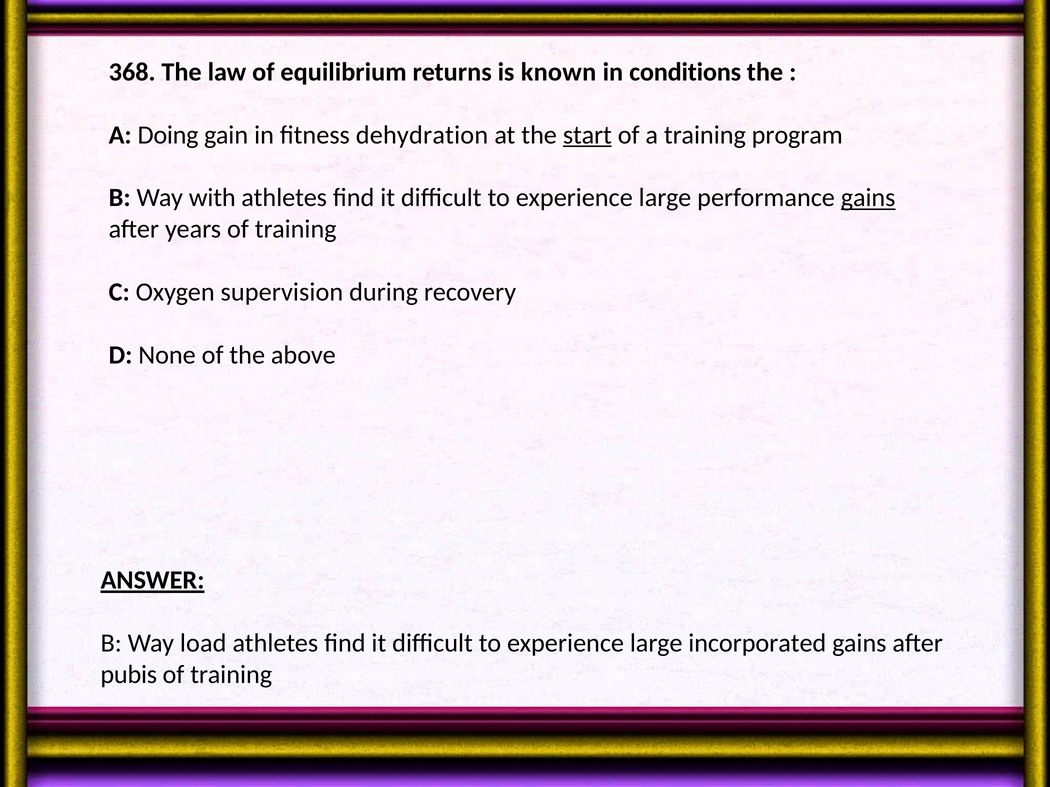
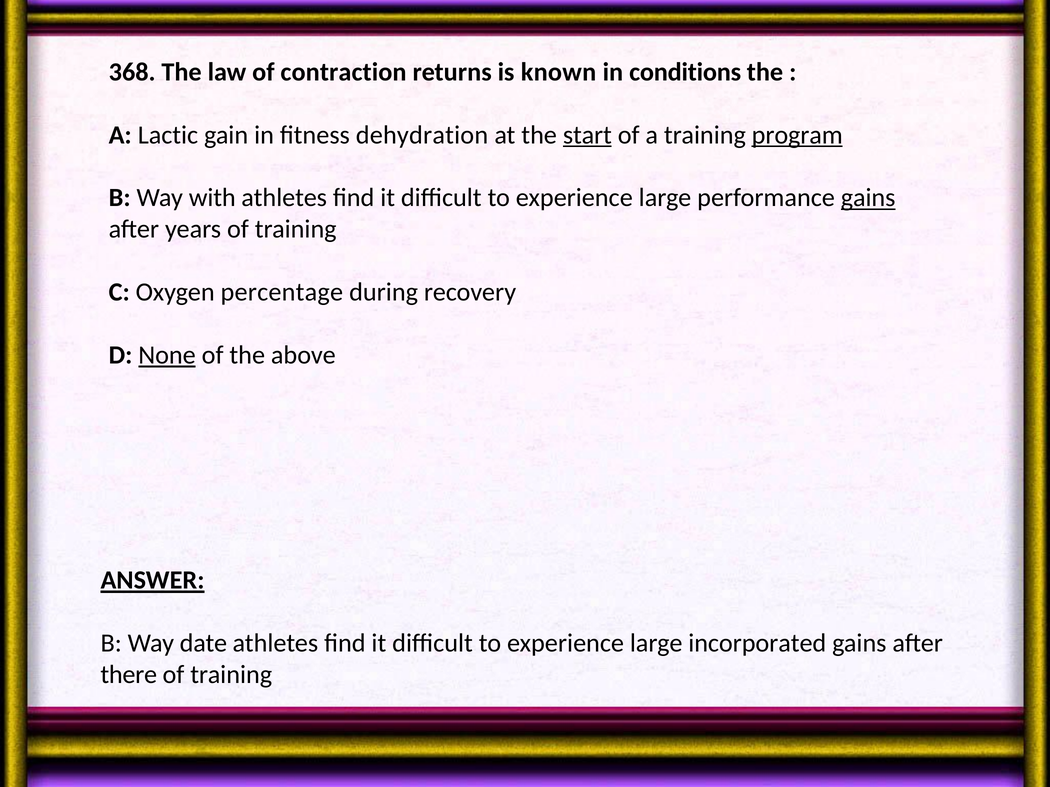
equilibrium: equilibrium -> contraction (344, 72)
Doing: Doing -> Lactic (168, 135)
program underline: none -> present (797, 135)
supervision: supervision -> percentage (282, 292)
None underline: none -> present (167, 355)
load: load -> date (203, 644)
pubis: pubis -> there (129, 675)
